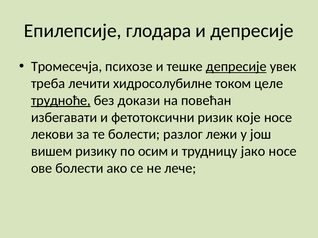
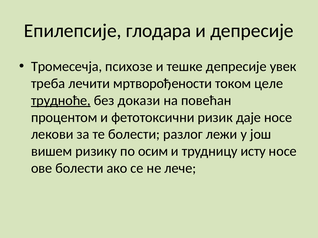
депресије underline: present -> none (236, 67)
хидросолубилне: хидросолубилне -> мртворођености (163, 84)
избегавати: избегавати -> процентом (64, 118)
које: које -> даје (248, 118)
јако: јако -> исту (253, 152)
